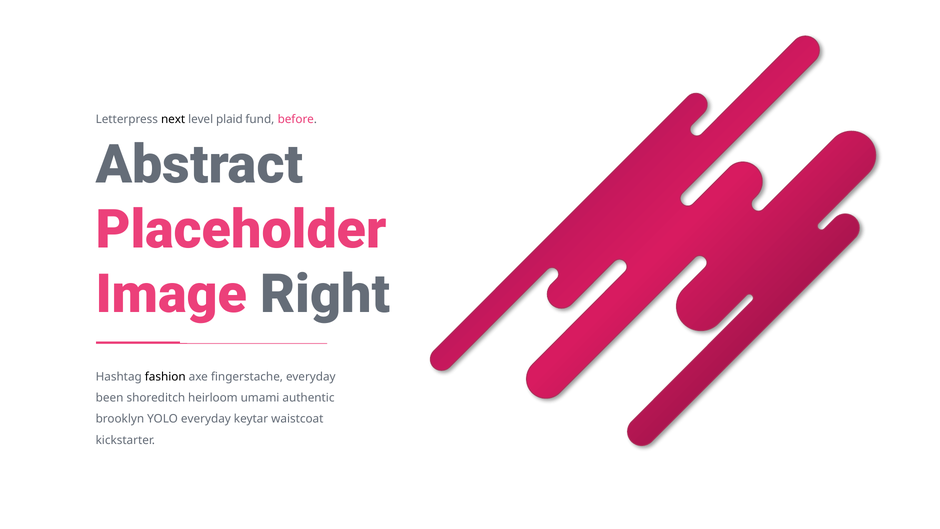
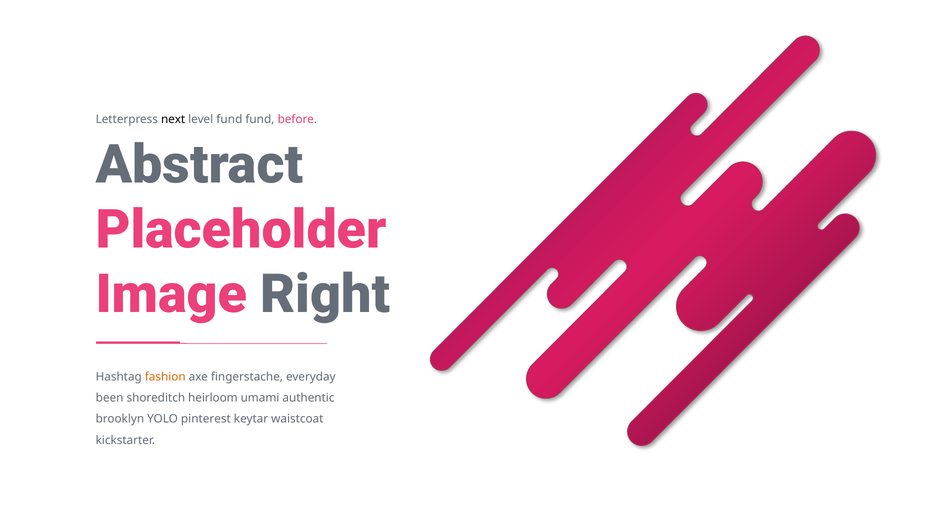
level plaid: plaid -> fund (229, 119)
fashion colour: black -> orange (165, 377)
YOLO everyday: everyday -> pinterest (206, 419)
